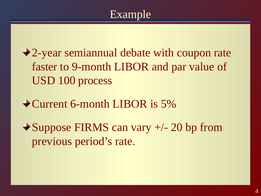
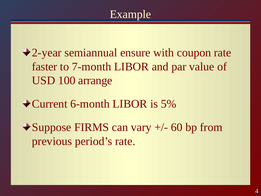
debate: debate -> ensure (135, 53)
9-month: 9-month -> 7-month (92, 67)
process: process -> arrange (95, 80)
20: 20 -> 60 (177, 127)
